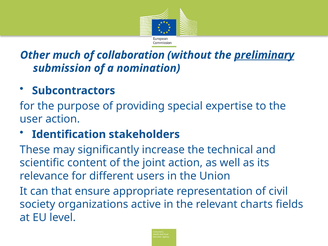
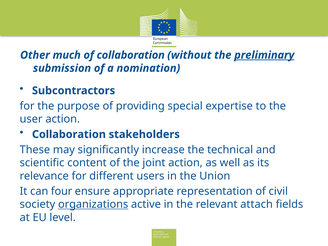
Identification: Identification -> Collaboration (69, 134)
that: that -> four (62, 191)
organizations underline: none -> present (93, 204)
charts: charts -> attach (257, 204)
